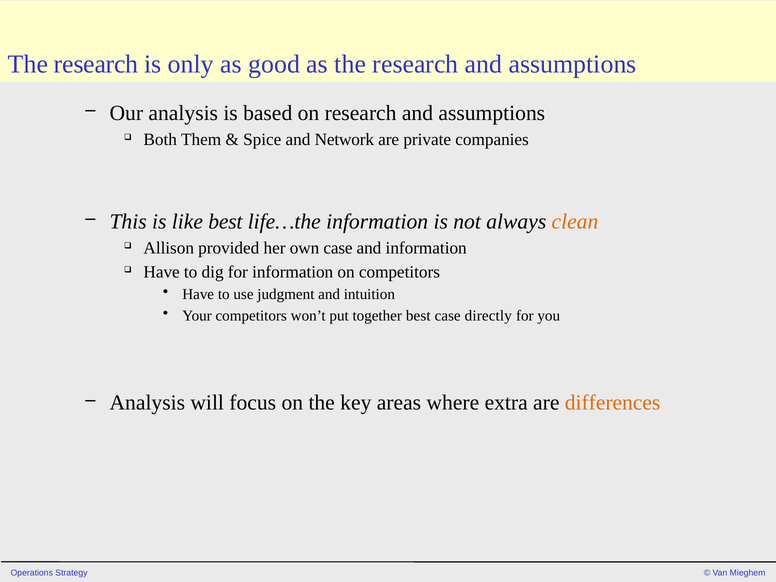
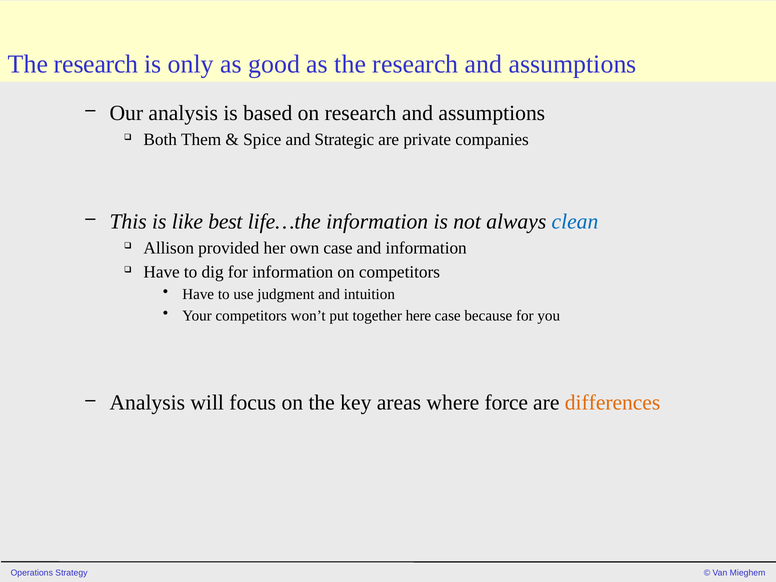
Network: Network -> Strategic (344, 139)
clean colour: orange -> blue (575, 222)
together best: best -> here (418, 316)
directly: directly -> because (488, 316)
extra: extra -> force (506, 403)
